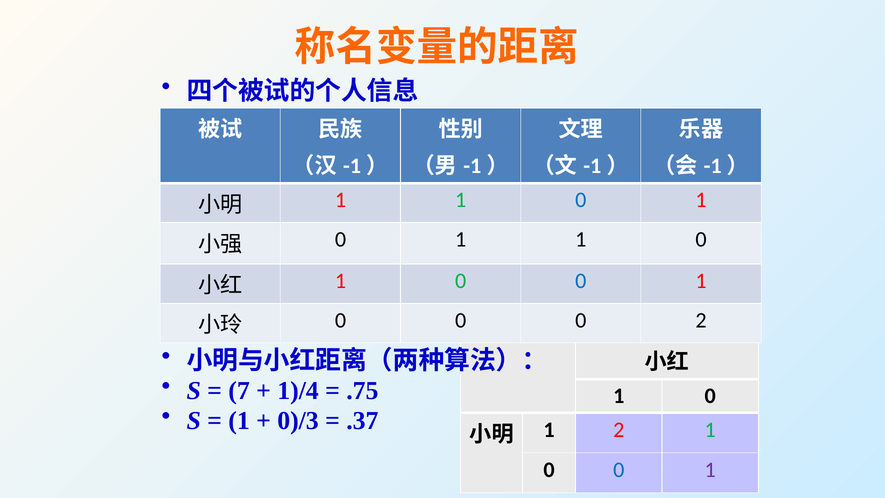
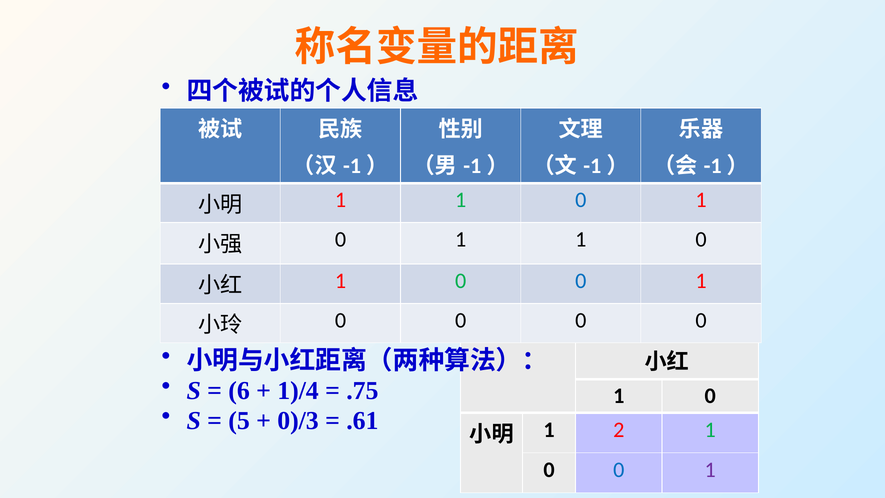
0 0 0 2: 2 -> 0 (701, 320)
7: 7 -> 6 (239, 391)
1: 1 -> 5 (239, 421)
.37: .37 -> .61 (362, 421)
